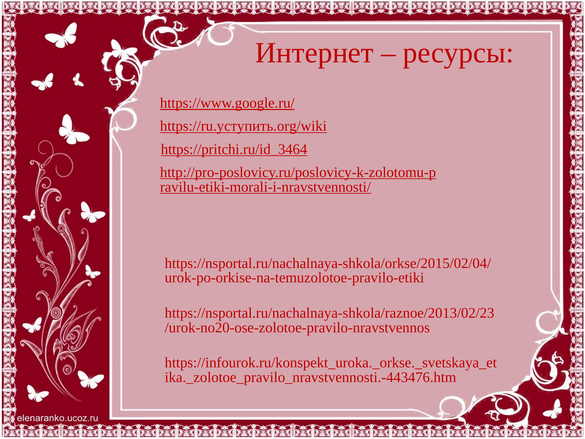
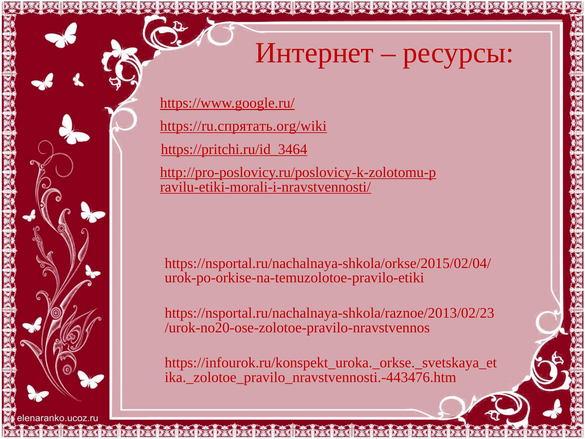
https://ru.уступить.org/wiki: https://ru.уступить.org/wiki -> https://ru.спрятать.org/wiki (243, 126)
